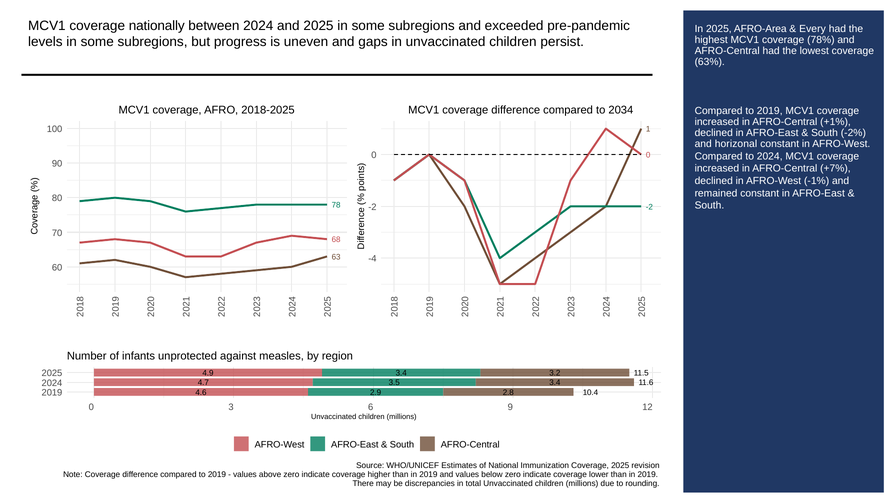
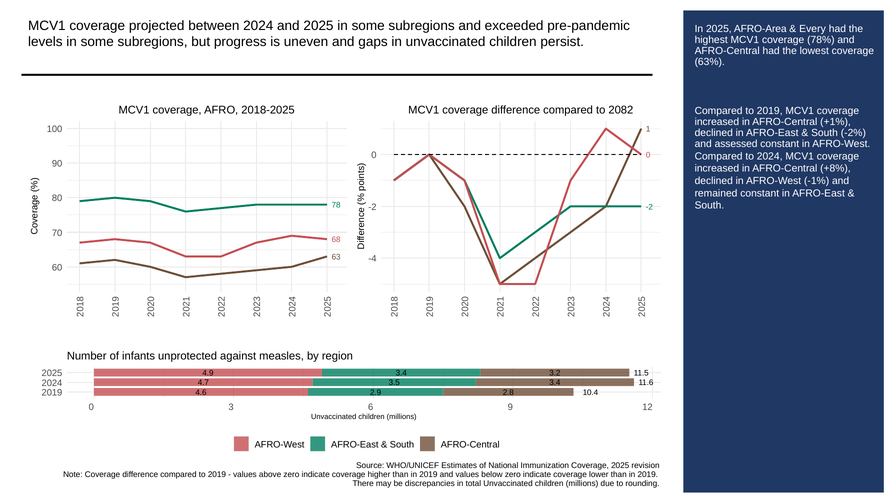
nationally: nationally -> projected (157, 26)
2034: 2034 -> 2082 (621, 110)
horizonal: horizonal -> assessed (736, 144)
+7%: +7% -> +8% (835, 169)
